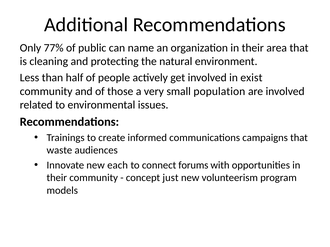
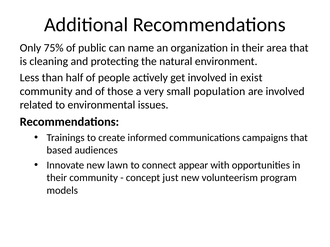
77%: 77% -> 75% (54, 48)
waste: waste -> based (59, 151)
each: each -> lawn (118, 165)
forums: forums -> appear (193, 165)
